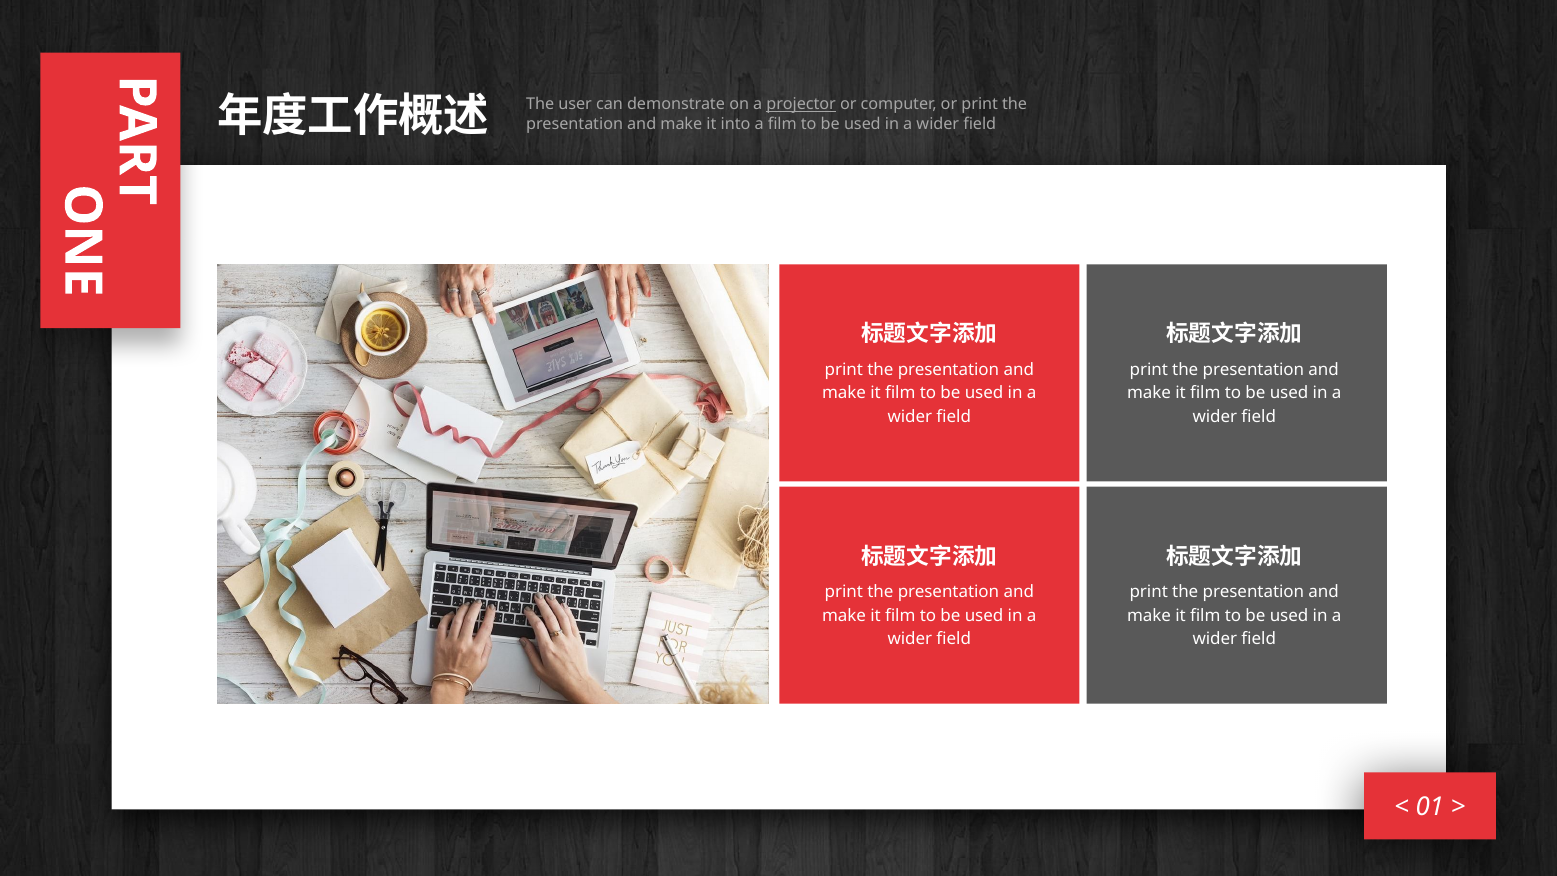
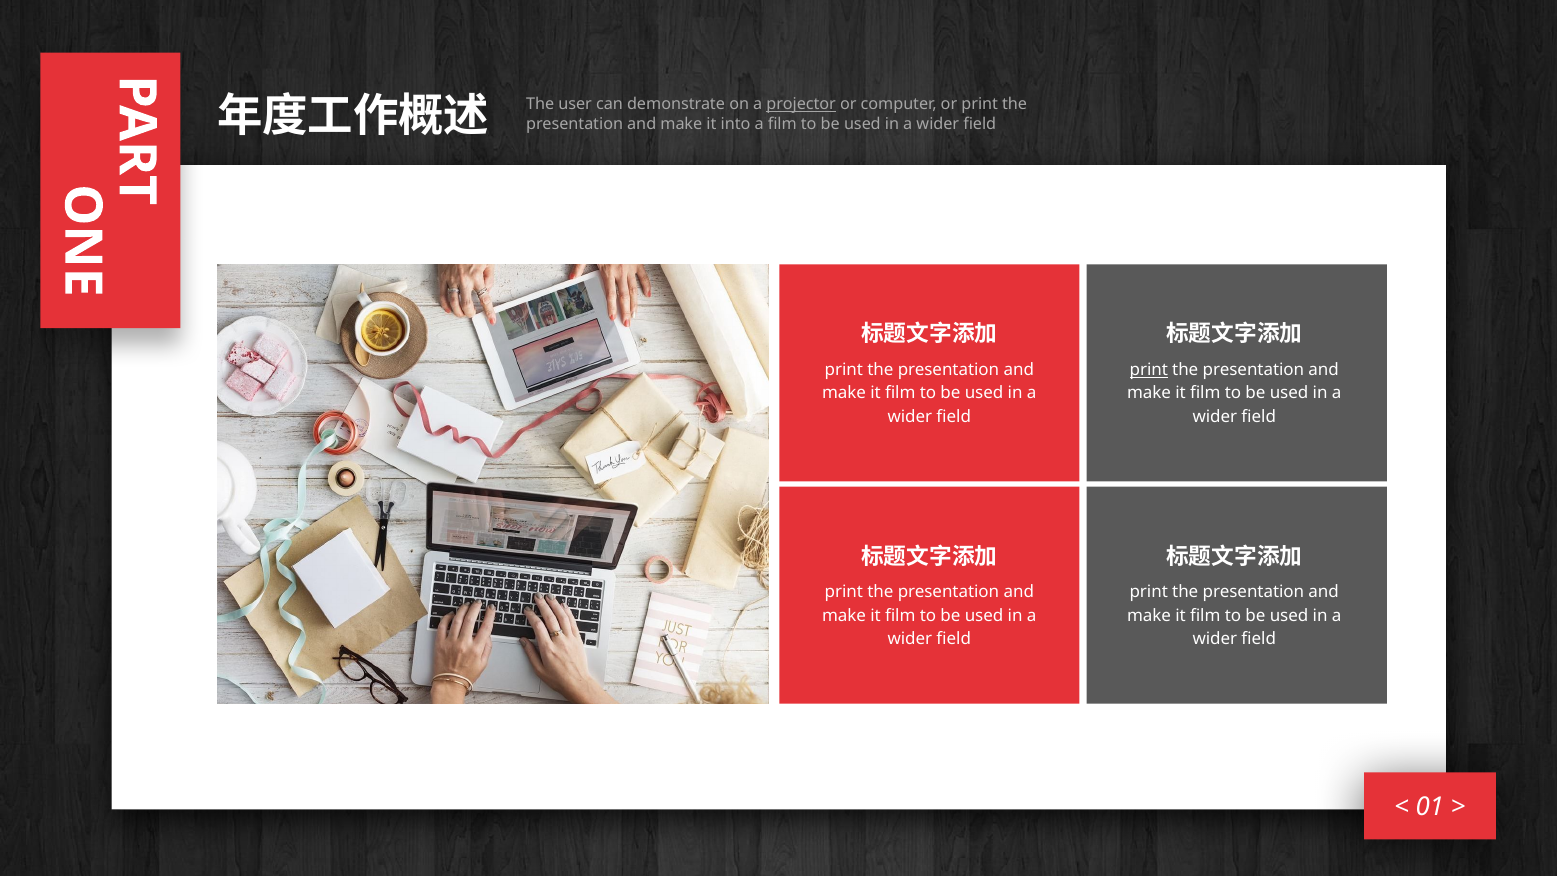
print underline: none -> present (1149, 370)
